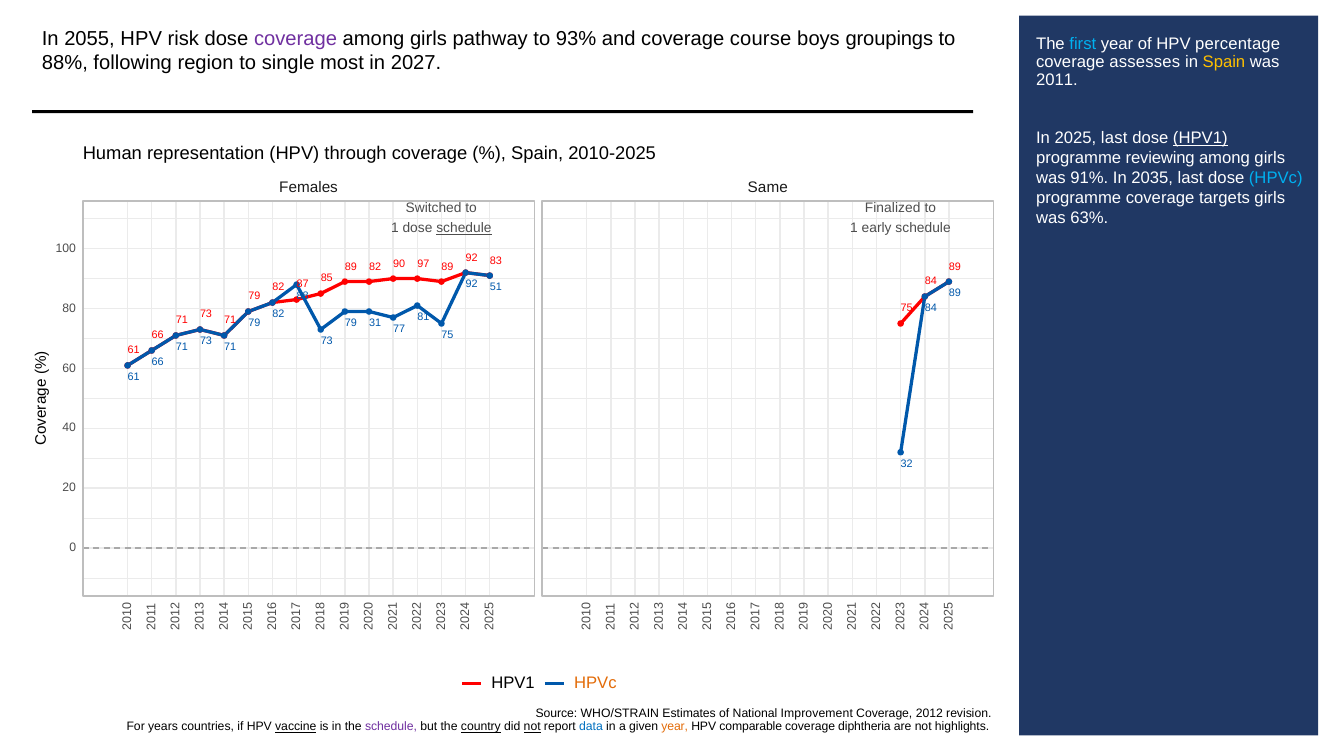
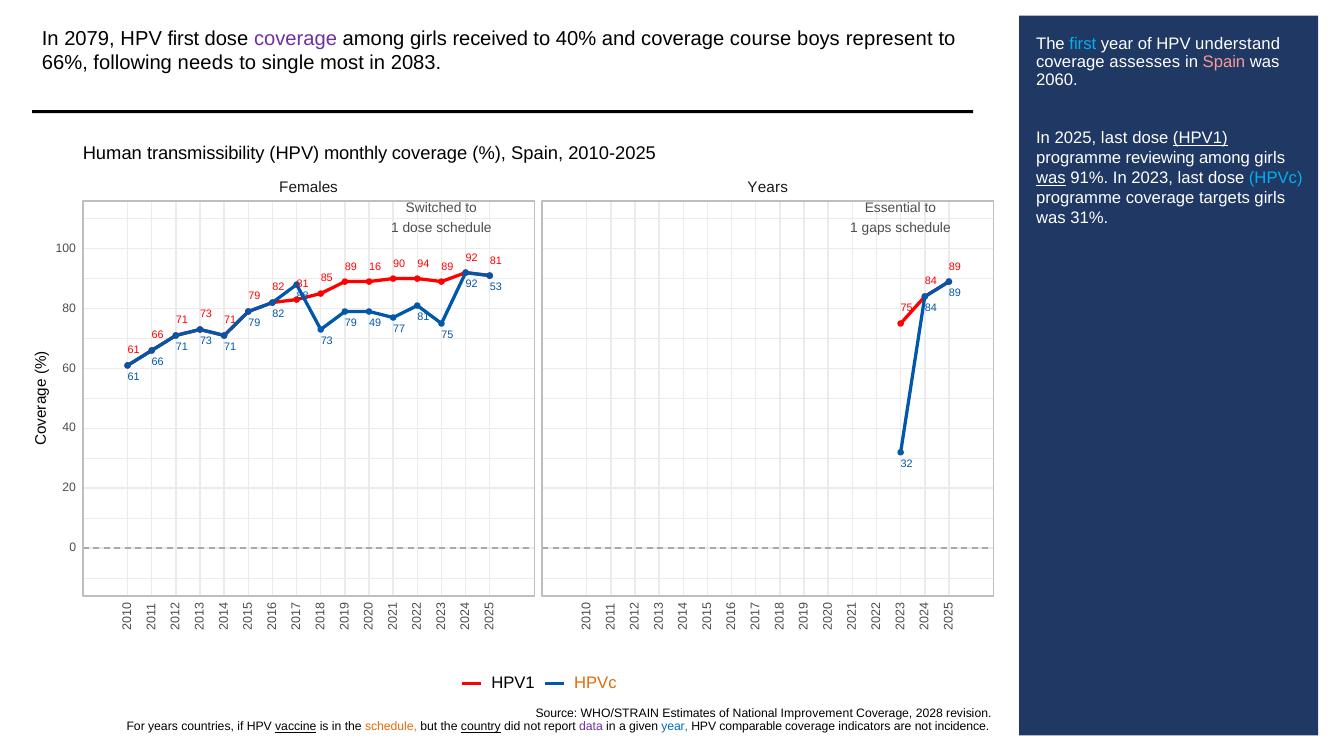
2055: 2055 -> 2079 (90, 38)
HPV risk: risk -> first (183, 38)
pathway: pathway -> received (490, 38)
93%: 93% -> 40% (576, 38)
groupings: groupings -> represent (889, 38)
percentage: percentage -> understand (1238, 44)
88%: 88% -> 66% (65, 63)
region: region -> needs (205, 63)
2027: 2027 -> 2083 (416, 63)
Spain colour: yellow -> pink (1224, 62)
2011: 2011 -> 2060 (1057, 80)
representation: representation -> transmissibility (206, 154)
through: through -> monthly (356, 154)
was underline: none -> present (1051, 178)
2035: 2035 -> 2023 (1152, 178)
Females Same: Same -> Years (768, 187)
Finalized: Finalized -> Essential (893, 208)
63%: 63% -> 31% (1089, 218)
schedule underline: present -> none (464, 228)
early: early -> gaps (877, 228)
92 83: 83 -> 81 (496, 260)
89 82: 82 -> 16 (375, 266)
97: 97 -> 94 (423, 263)
51: 51 -> 53 (496, 287)
82 87: 87 -> 81 (303, 284)
31: 31 -> 49 (375, 323)
2012: 2012 -> 2028 (929, 713)
schedule colour: purple -> orange (391, 727)
not underline: present -> none (532, 727)
data colour: blue -> purple (591, 727)
year colour: orange -> blue (675, 727)
diphtheria: diphtheria -> indicators (864, 727)
highlights: highlights -> incidence (962, 727)
